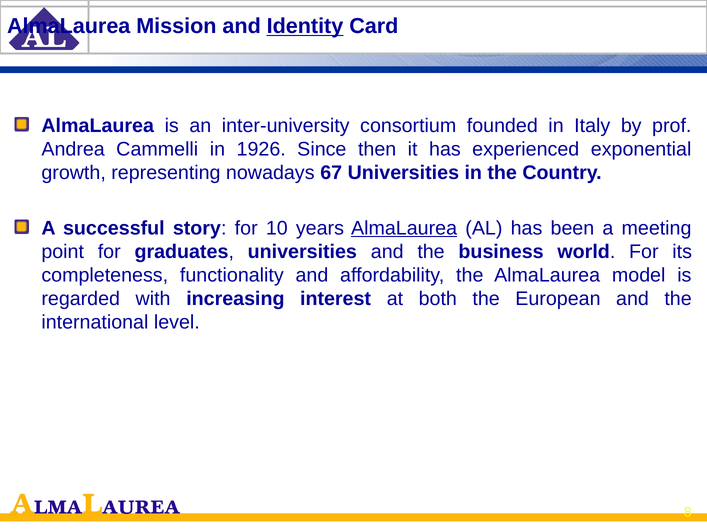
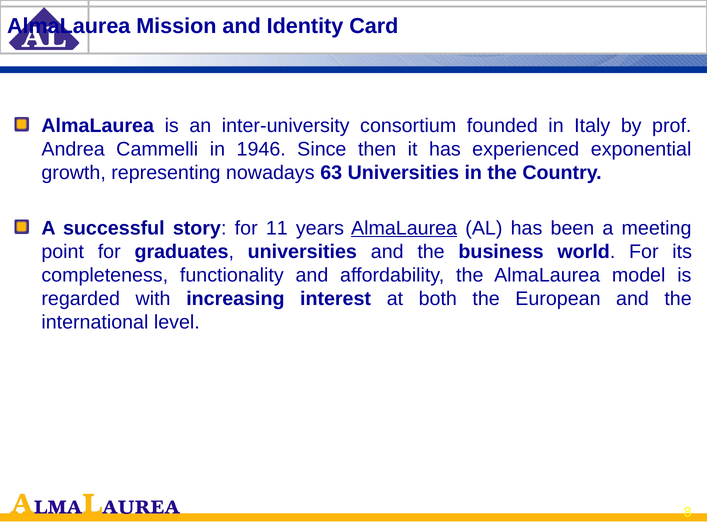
Identity underline: present -> none (305, 26)
1926: 1926 -> 1946 (261, 149)
67: 67 -> 63 (331, 173)
10: 10 -> 11 (277, 228)
